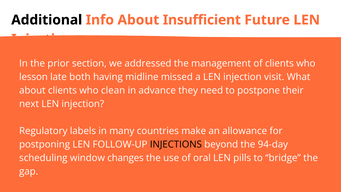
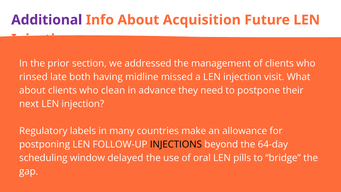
Additional colour: black -> purple (47, 20)
Insufficient: Insufficient -> Acquisition (202, 20)
lesson: lesson -> rinsed (33, 77)
94-day: 94-day -> 64-day (273, 144)
changes: changes -> delayed (125, 158)
